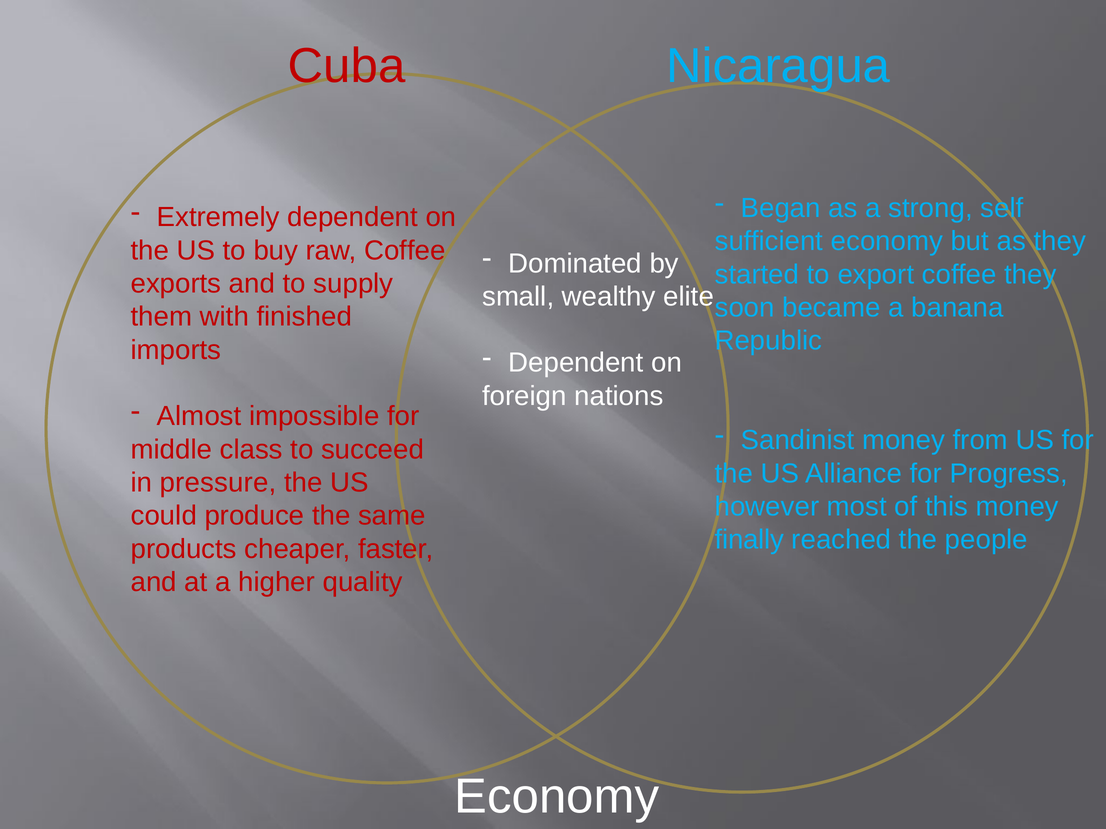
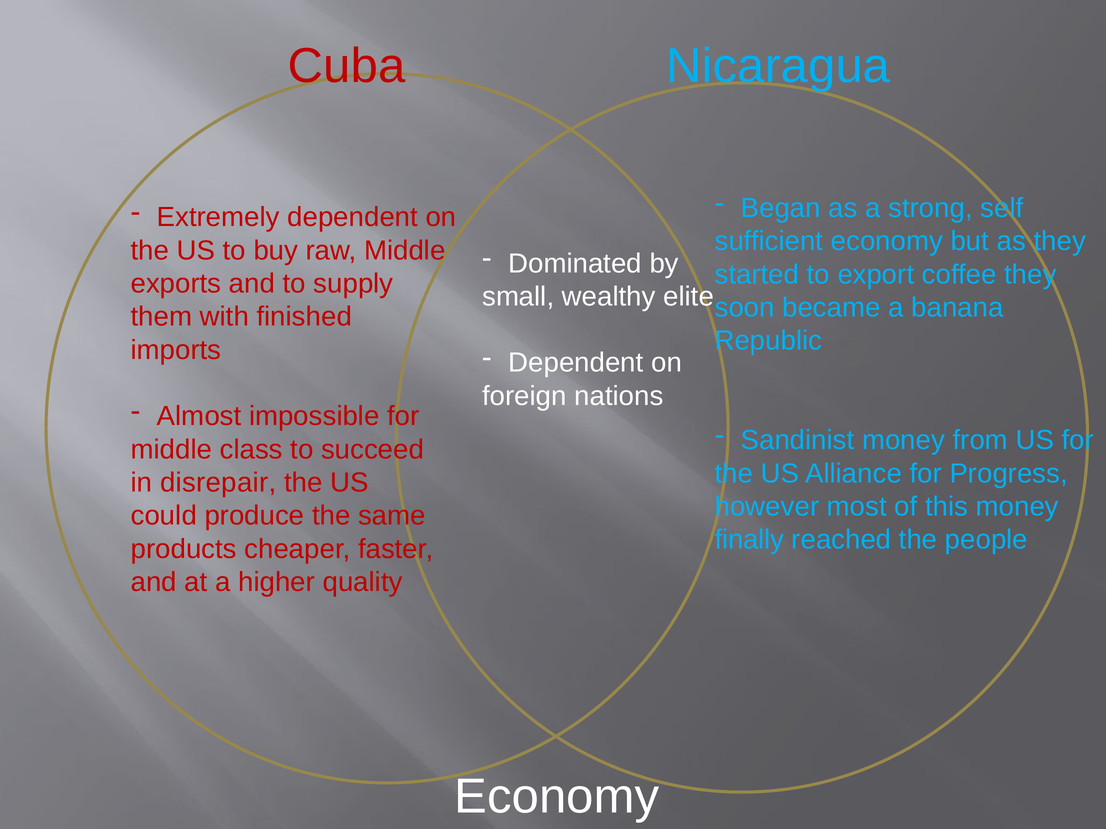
raw Coffee: Coffee -> Middle (405, 251)
pressure: pressure -> disrepair (218, 483)
